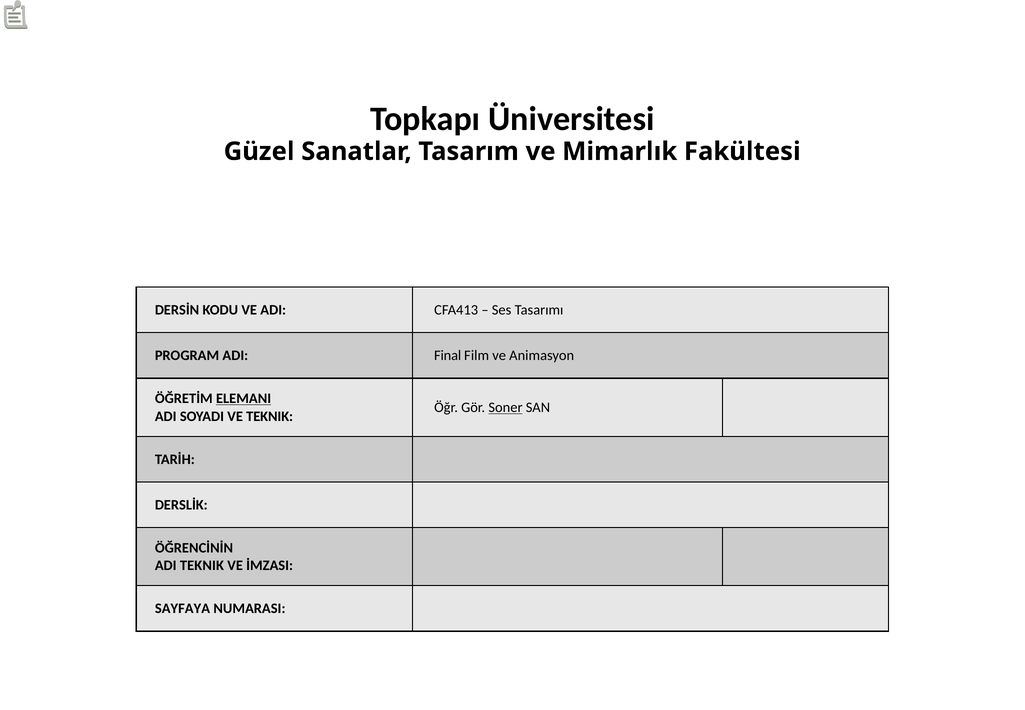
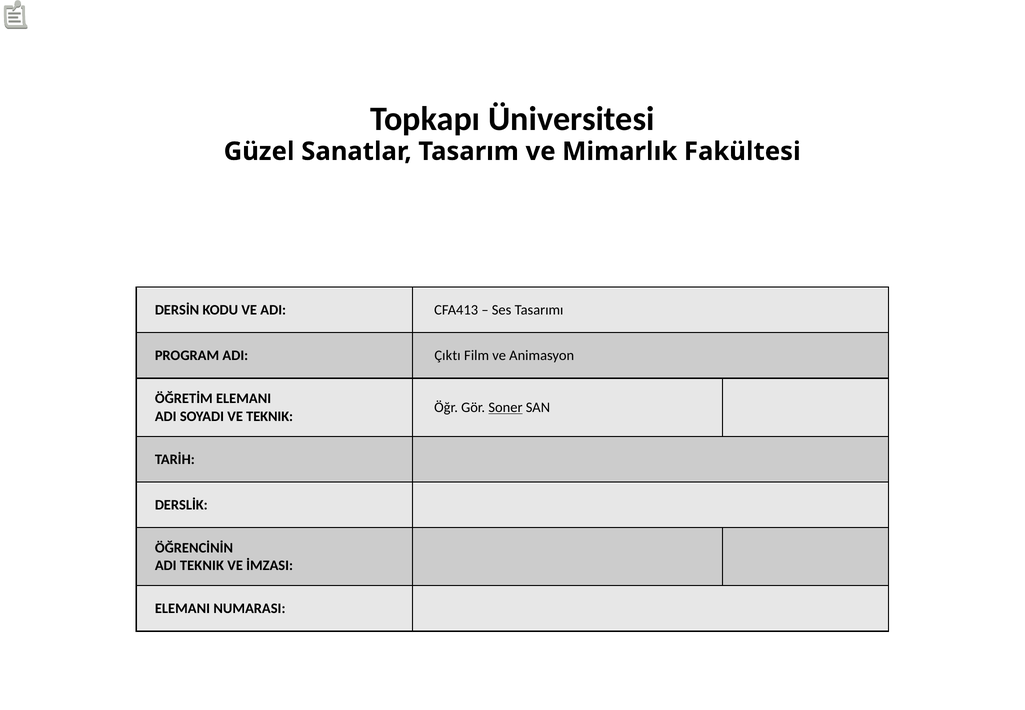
Final: Final -> Çıktı (448, 355)
ELEMANI underline: present -> none (244, 398)
SAYFAYA: SAYFAYA -> ELEMANI (182, 608)
